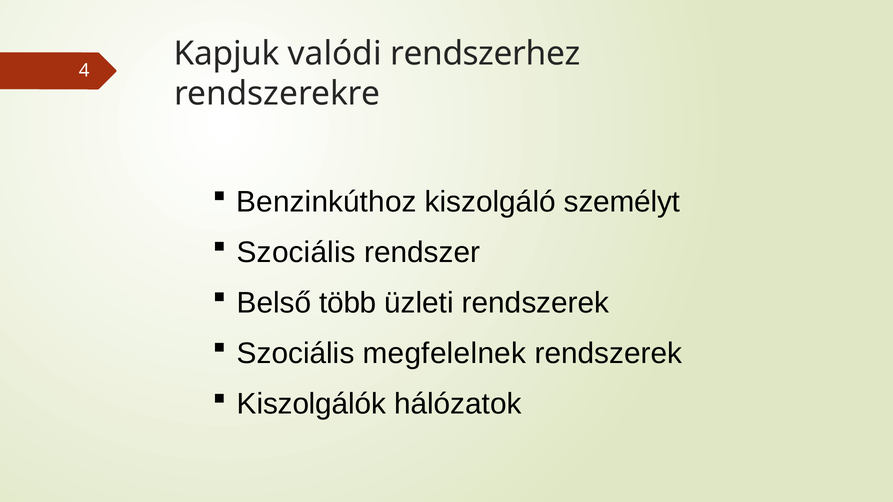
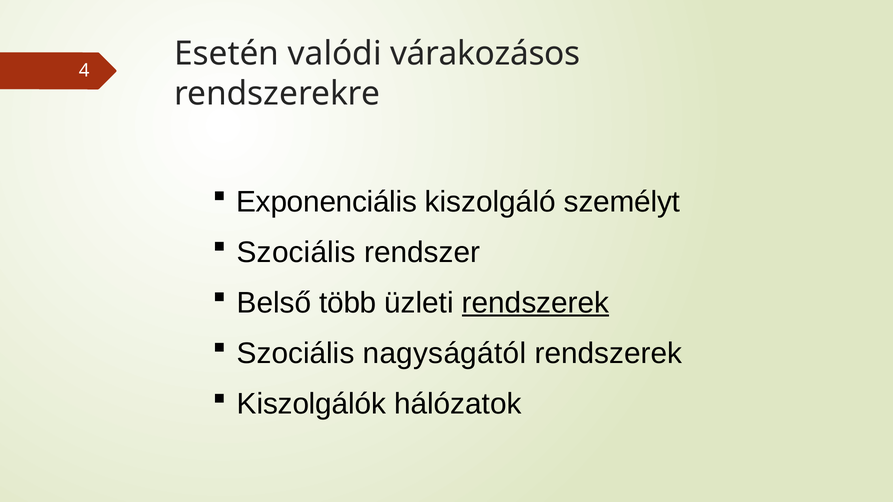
Kapjuk: Kapjuk -> Esetén (227, 54)
rendszerhez: rendszerhez -> várakozásos (485, 54)
Benzinkúthoz: Benzinkúthoz -> Exponenciális (327, 202)
rendszerek underline: none -> present (536, 303)
megfelelnek: megfelelnek -> nagyságától (444, 354)
